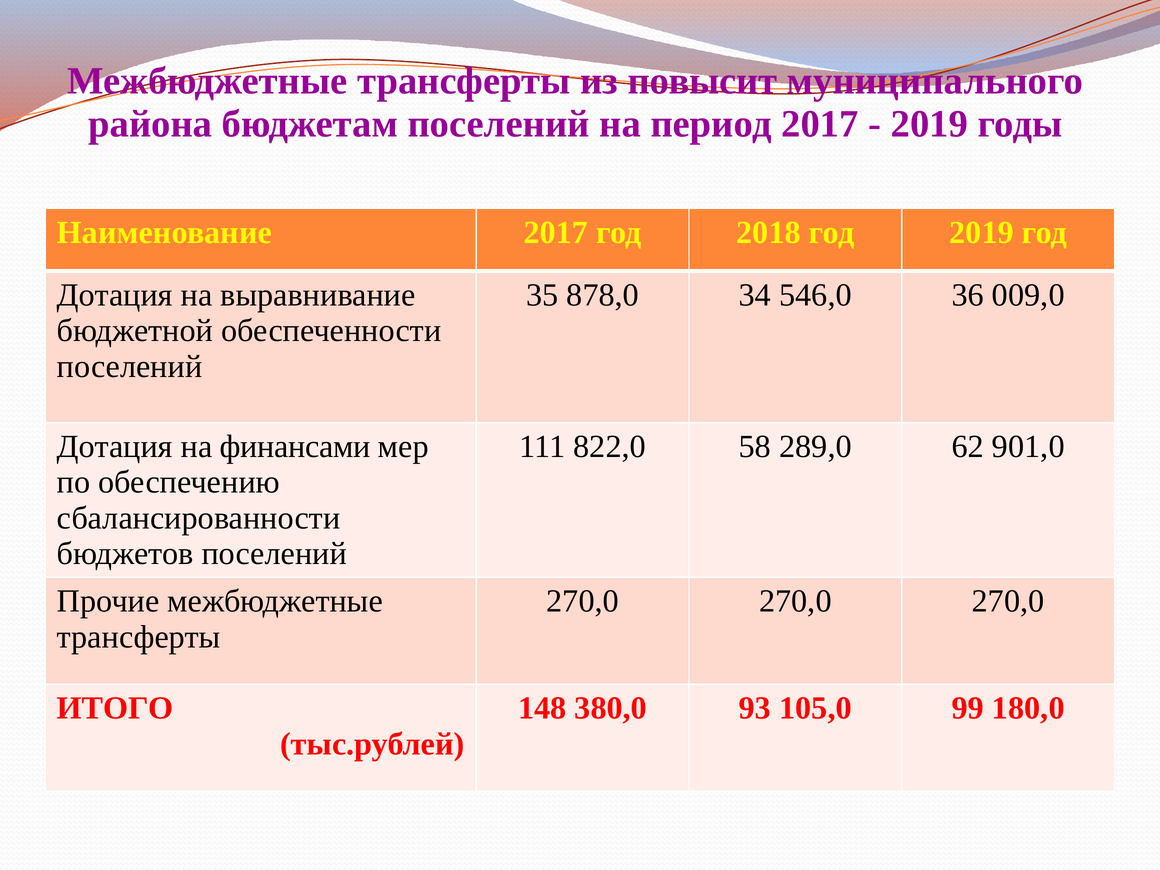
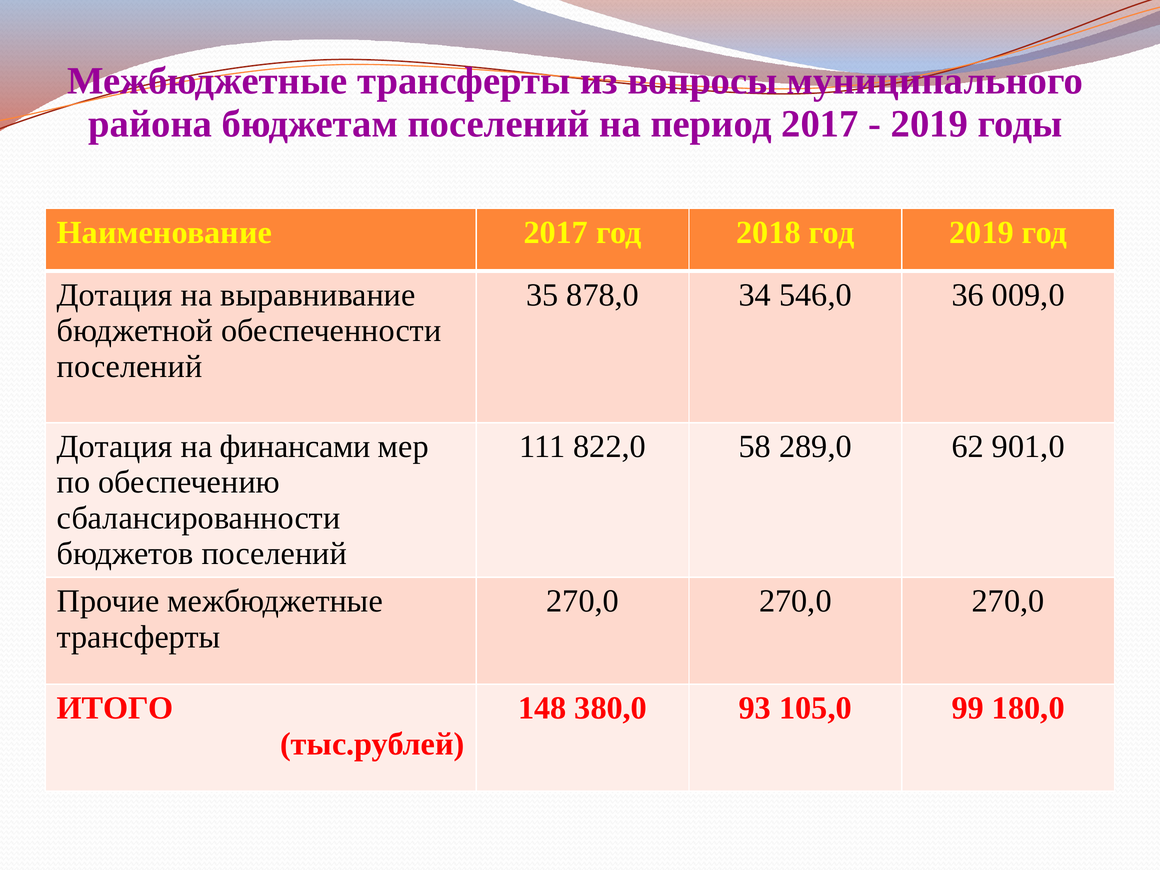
повысит: повысит -> вопросы (702, 81)
